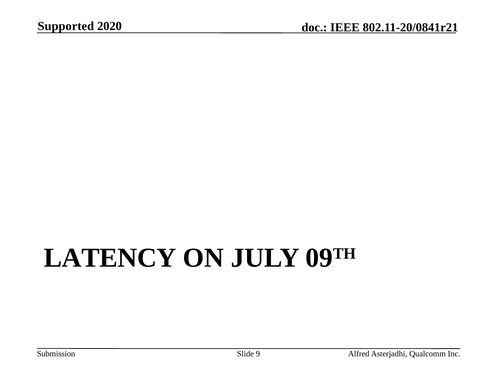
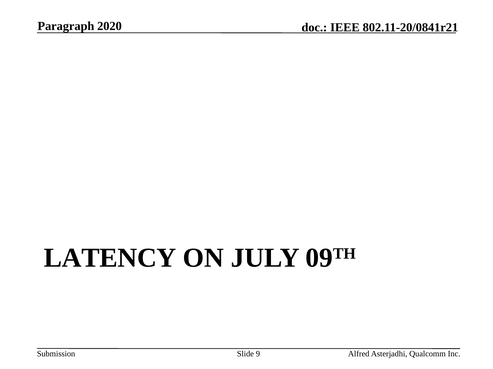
Supported: Supported -> Paragraph (66, 26)
